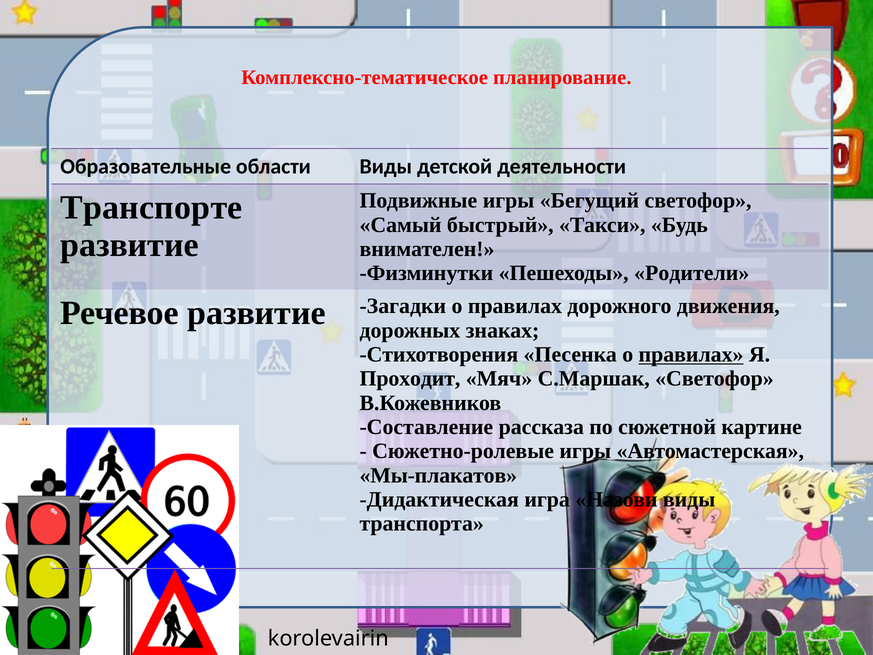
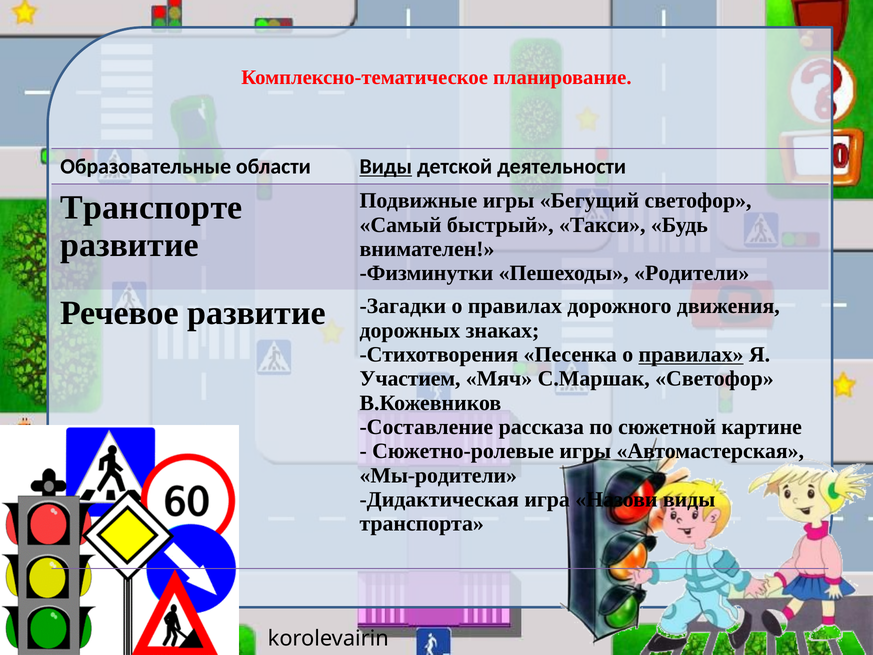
Виды underline: none -> present (386, 167)
Проходит: Проходит -> Участием (410, 379)
Мы-плакатов: Мы-плакатов -> Мы-родители (438, 475)
